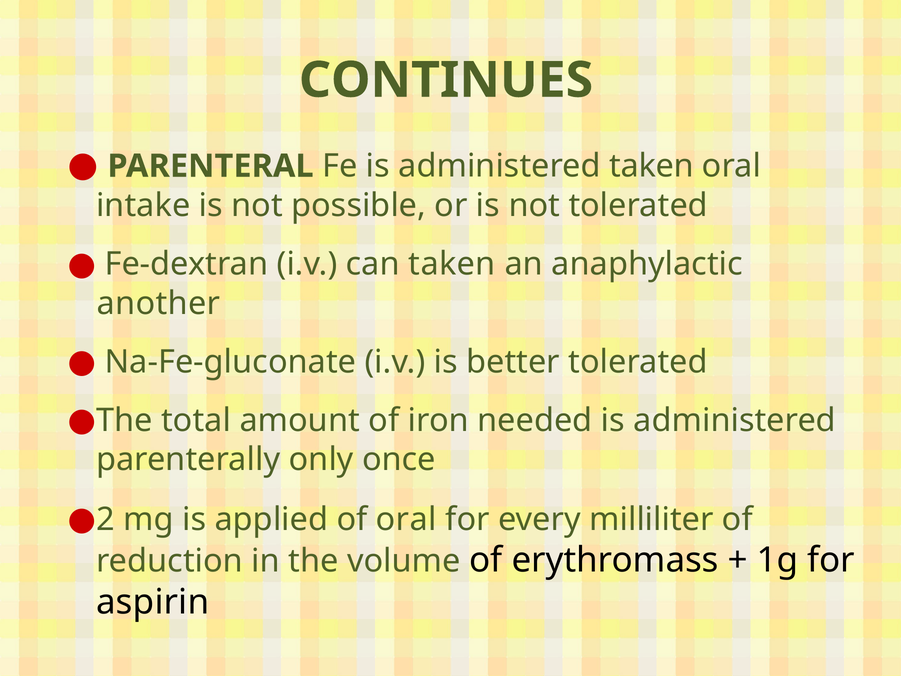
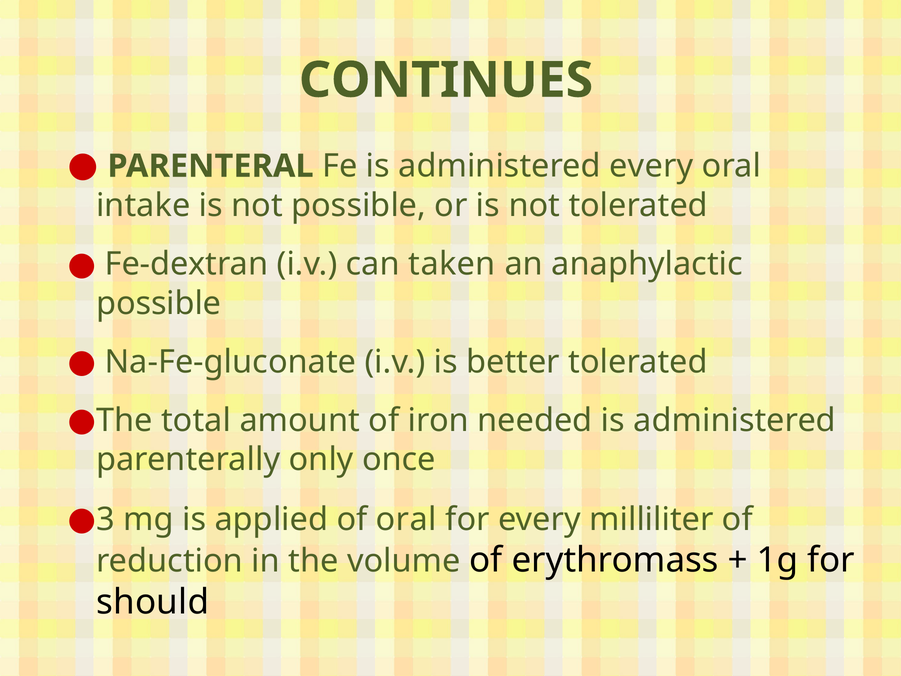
administered taken: taken -> every (651, 166)
another: another -> possible (159, 303)
2: 2 -> 3 (106, 519)
aspirin: aspirin -> should (153, 602)
